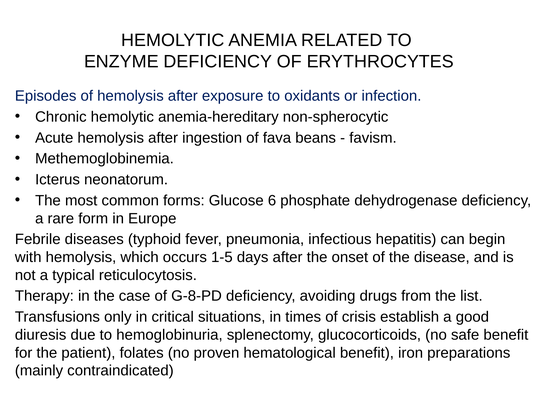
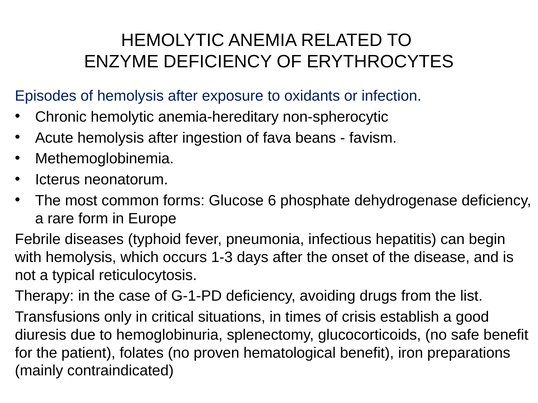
1-5: 1-5 -> 1-3 (222, 258)
G-8-PD: G-8-PD -> G-1-PD (197, 296)
